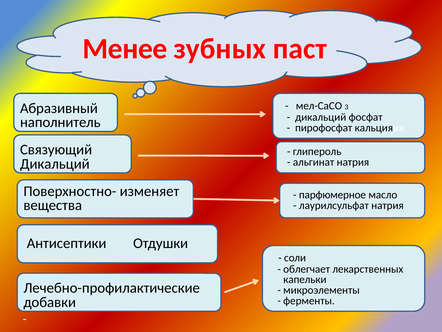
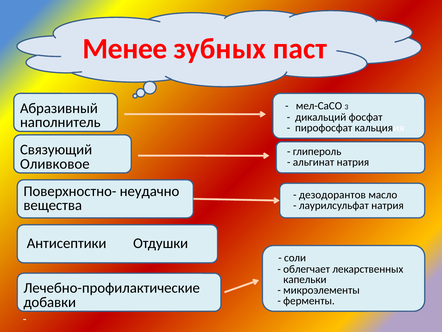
Дикальций: Дикальций -> Оливковое (55, 164)
изменяет: изменяет -> неудачно (150, 191)
парфюмерное: парфюмерное -> дезодорантов (332, 194)
